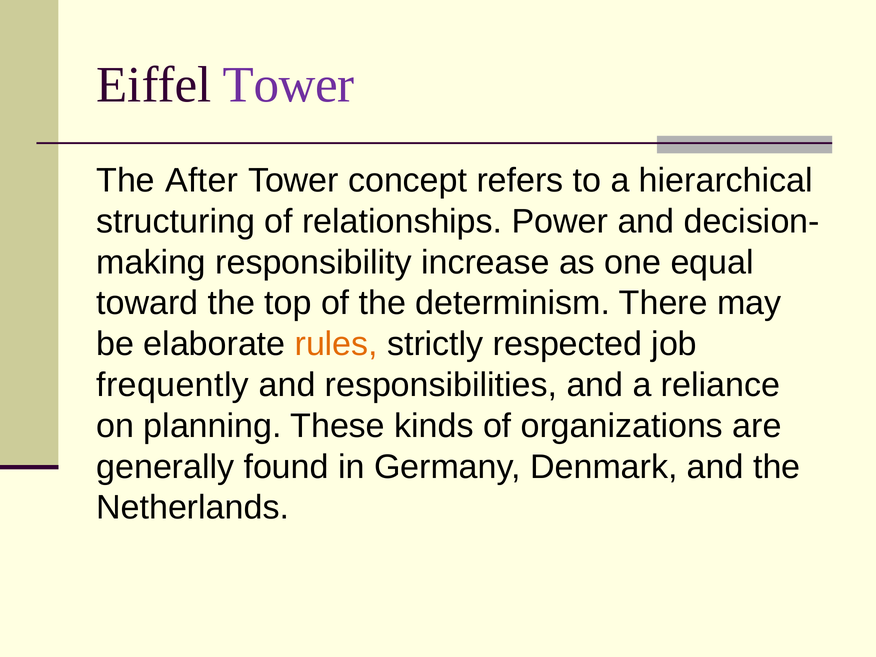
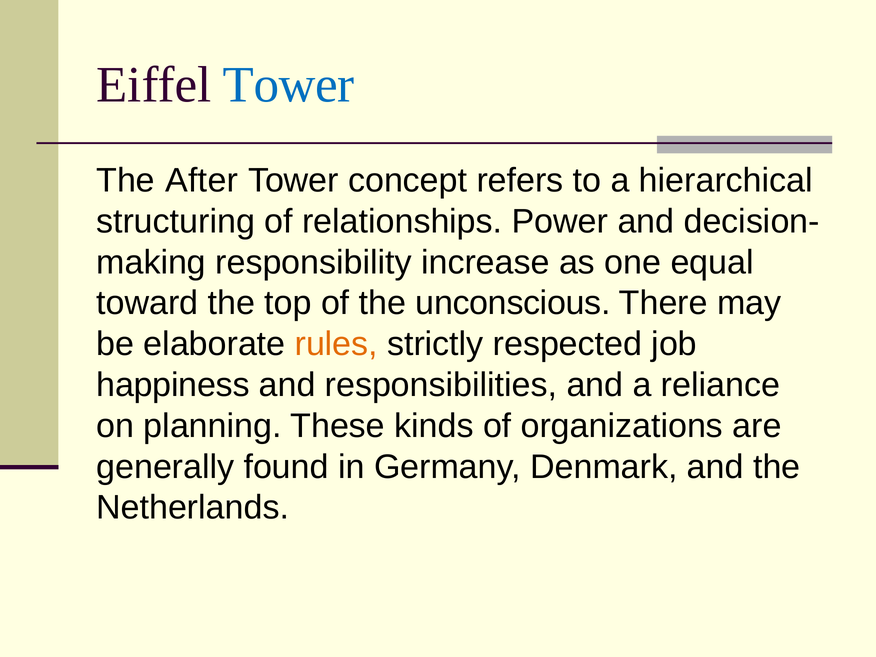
Tower colour: purple -> blue (289, 85)
determinism: determinism -> unconscious (513, 303)
frequently: frequently -> happiness (173, 385)
